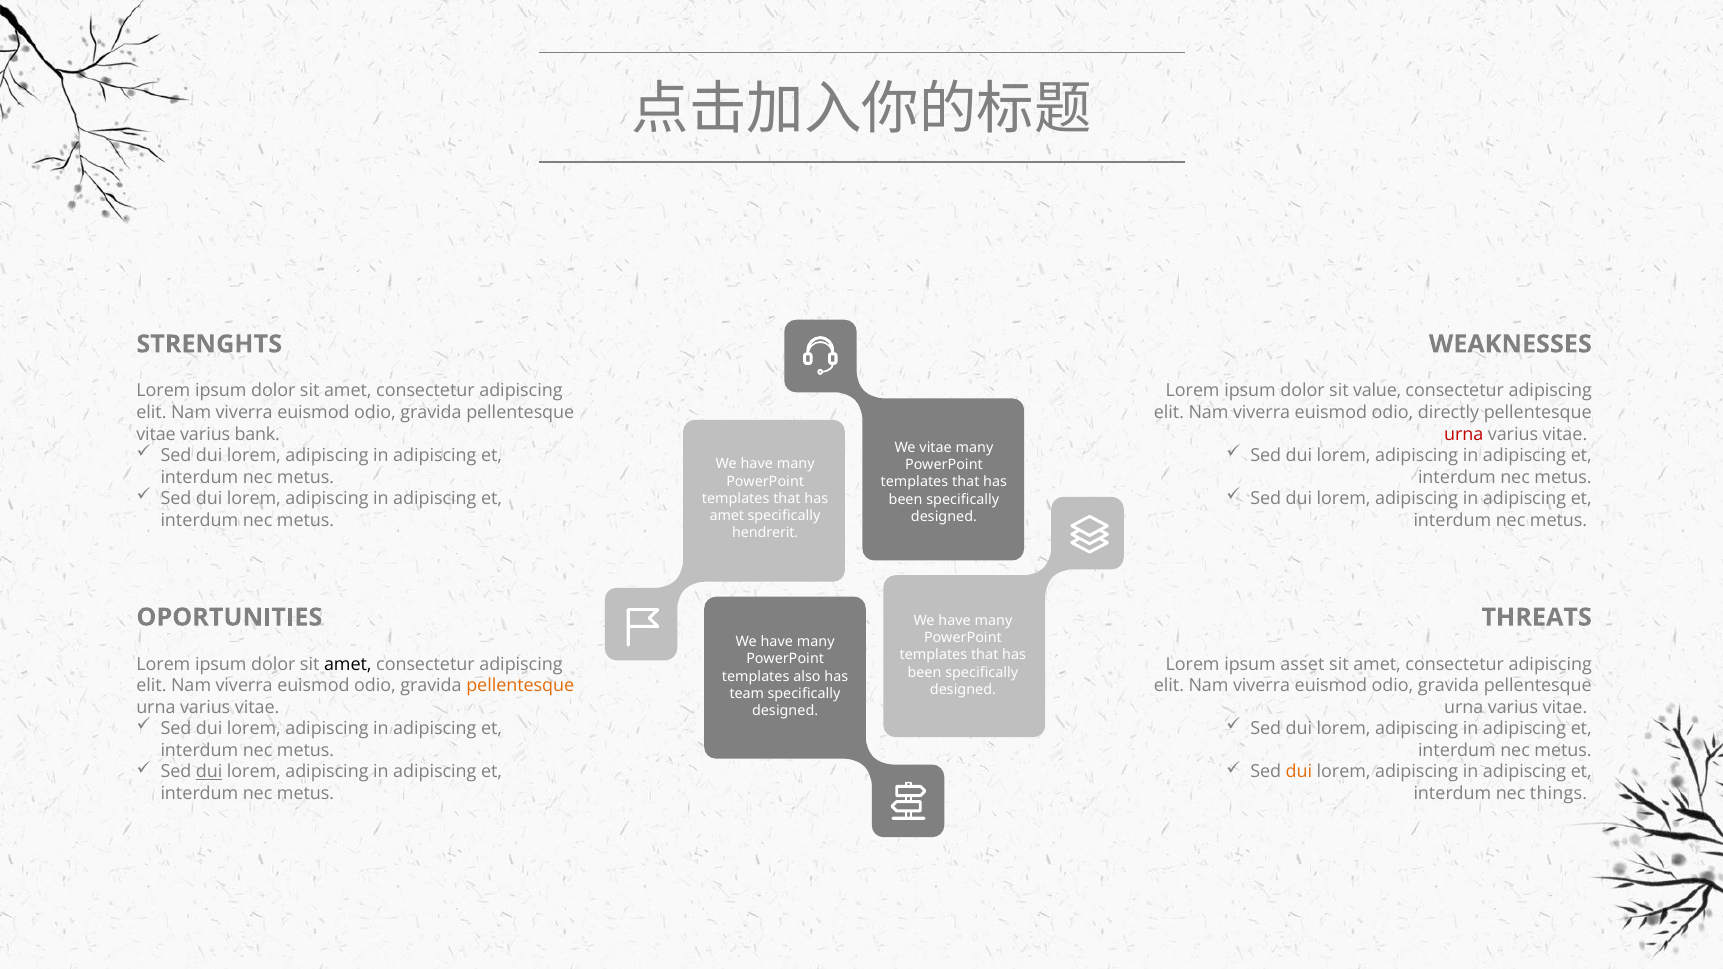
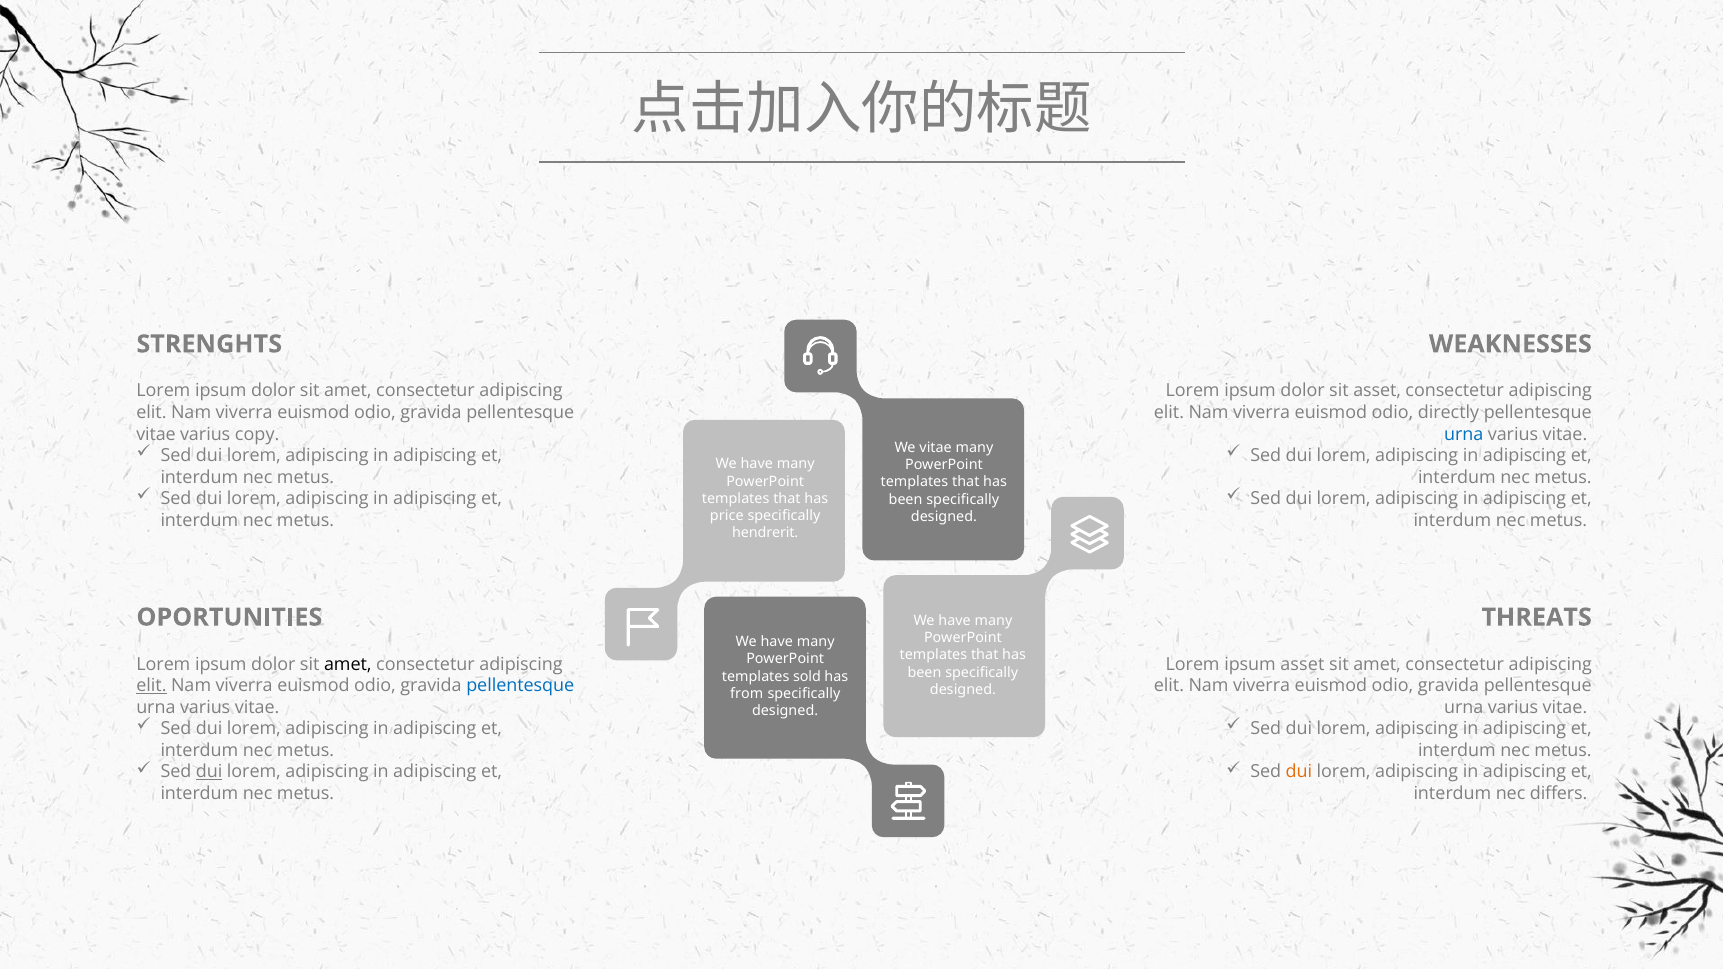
sit value: value -> asset (1377, 391)
bank: bank -> copy (257, 434)
urna colour: red -> blue (1464, 434)
amet: amet -> price (727, 516)
also: also -> sold (807, 677)
elit underline: none -> present (151, 686)
pellentesque colour: orange -> blue (520, 686)
team: team -> from (747, 694)
things: things -> differs (1559, 794)
